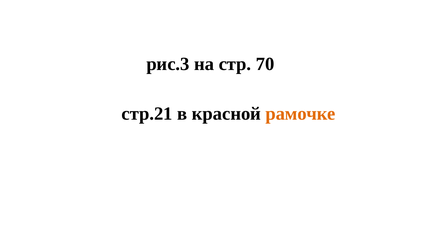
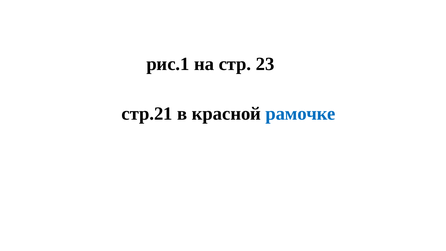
рис.3: рис.3 -> рис.1 (168, 64)
70: 70 -> 23 (265, 64)
рамочке colour: orange -> blue (301, 114)
